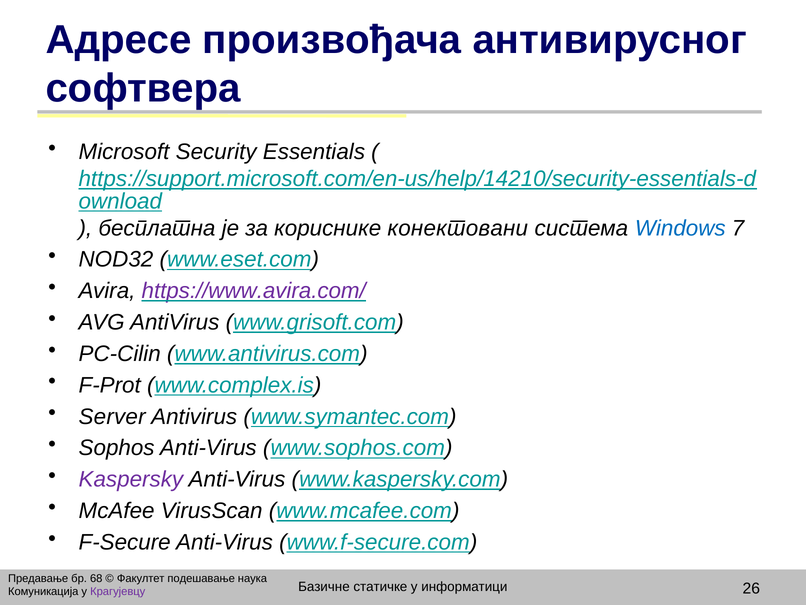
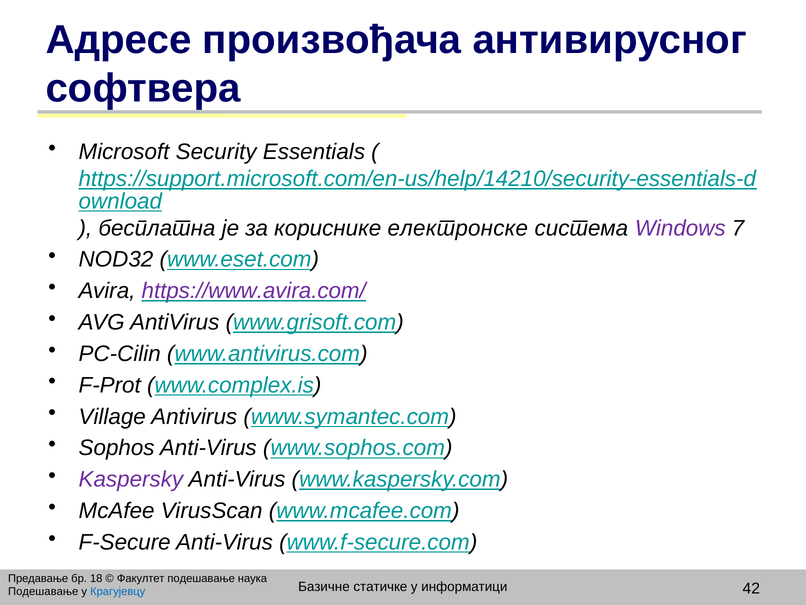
конектовани: конектовани -> електронске (458, 228)
Windows colour: blue -> purple (680, 228)
Server: Server -> Village (112, 416)
68: 68 -> 18 (96, 578)
26: 26 -> 42 (751, 588)
Комуникација: Комуникација -> Подешавање (43, 591)
Крагујевцу colour: purple -> blue (118, 591)
